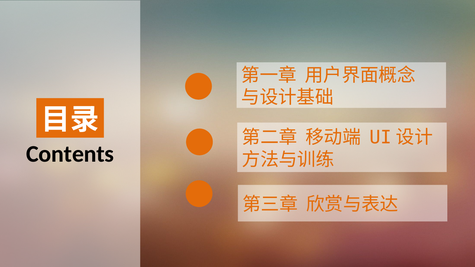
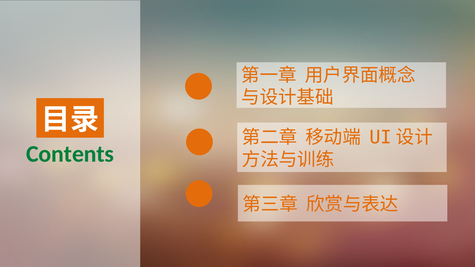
Contents colour: black -> green (70, 154)
